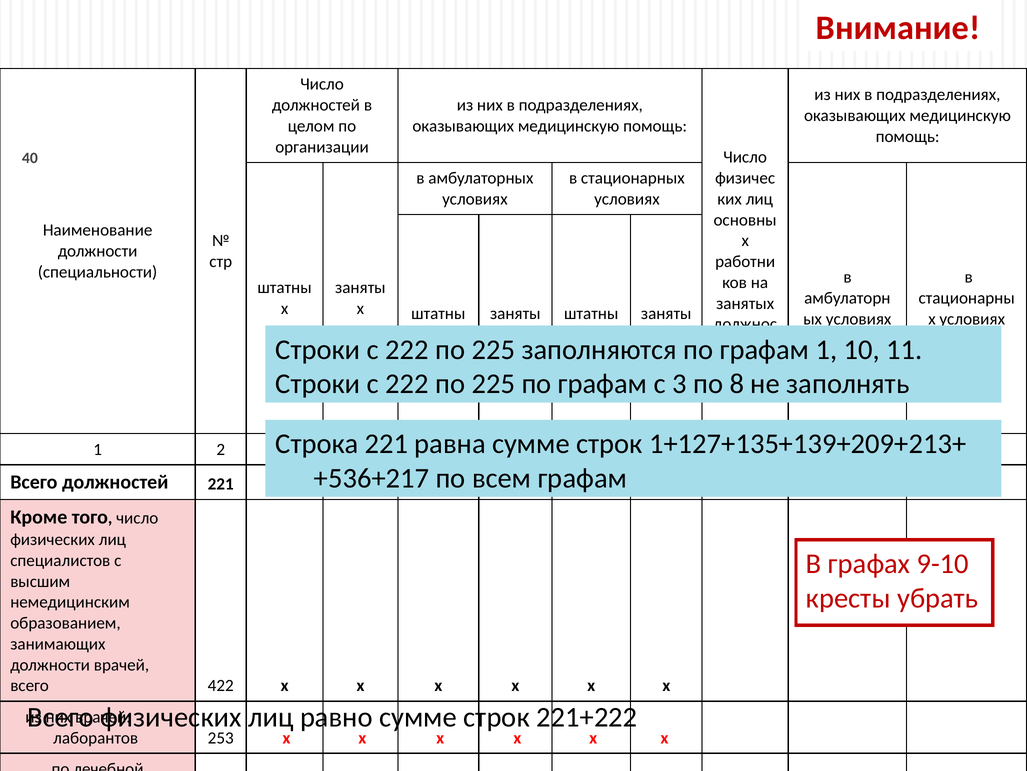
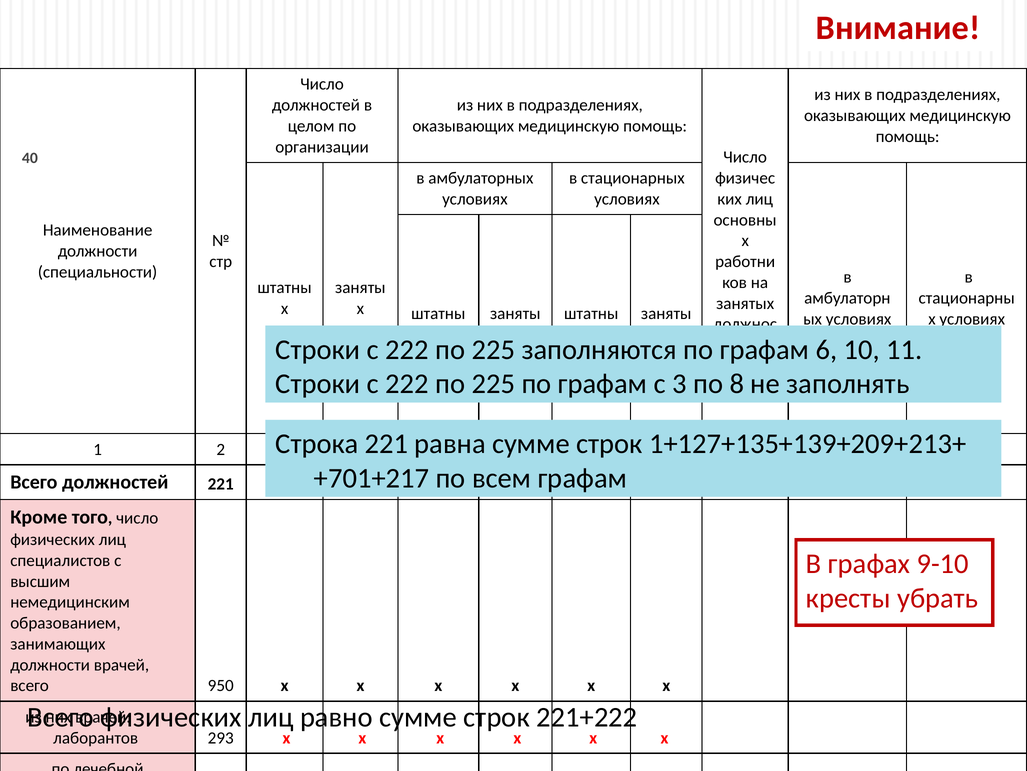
1: 1 -> 6 (826, 349)
+536+217: +536+217 -> +701+217 (372, 478)
422: 422 -> 950 (221, 685)
253: 253 -> 293 (221, 737)
